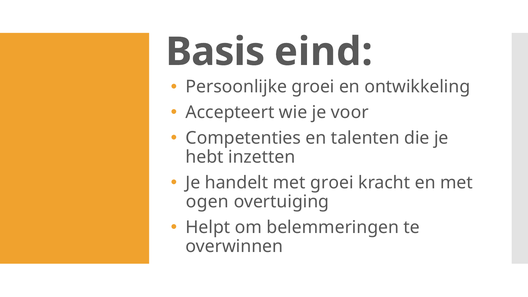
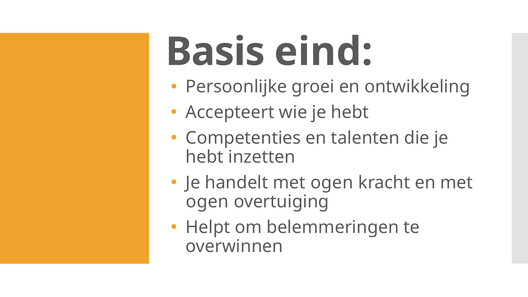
wie je voor: voor -> hebt (350, 112)
handelt met groei: groei -> ogen (332, 183)
